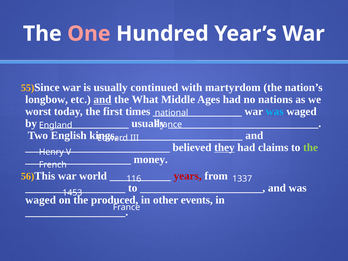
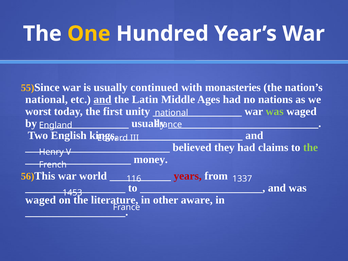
One colour: pink -> yellow (89, 34)
martyrdom: martyrdom -> monasteries (233, 87)
longbow: longbow -> national (47, 99)
What: What -> Latin (145, 99)
times: times -> unity (138, 111)
was colour: light blue -> light green (275, 111)
they underline: present -> none (224, 147)
produced: produced -> literature (115, 200)
events: events -> aware (197, 200)
